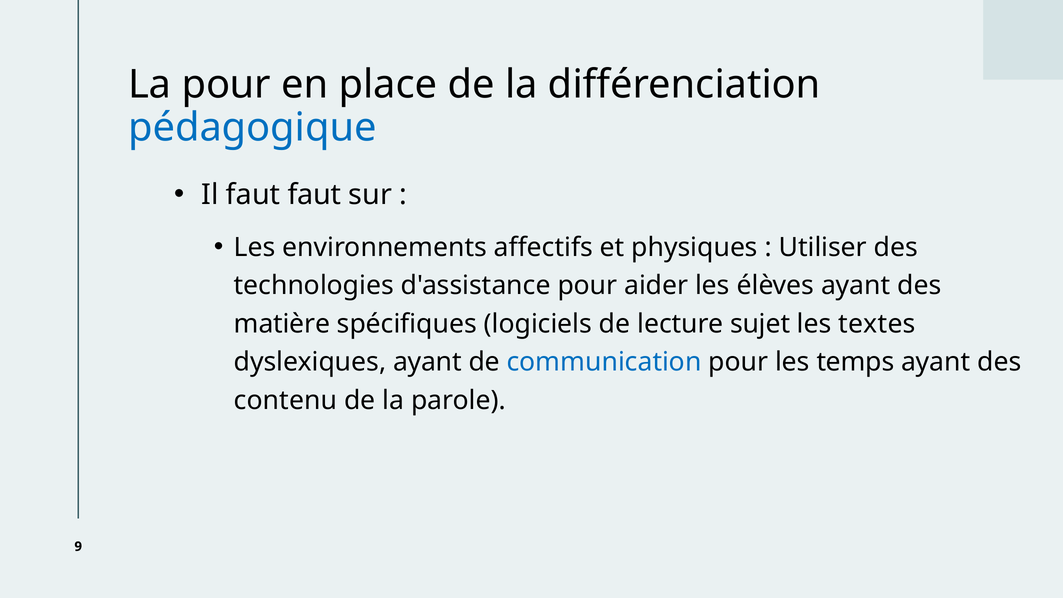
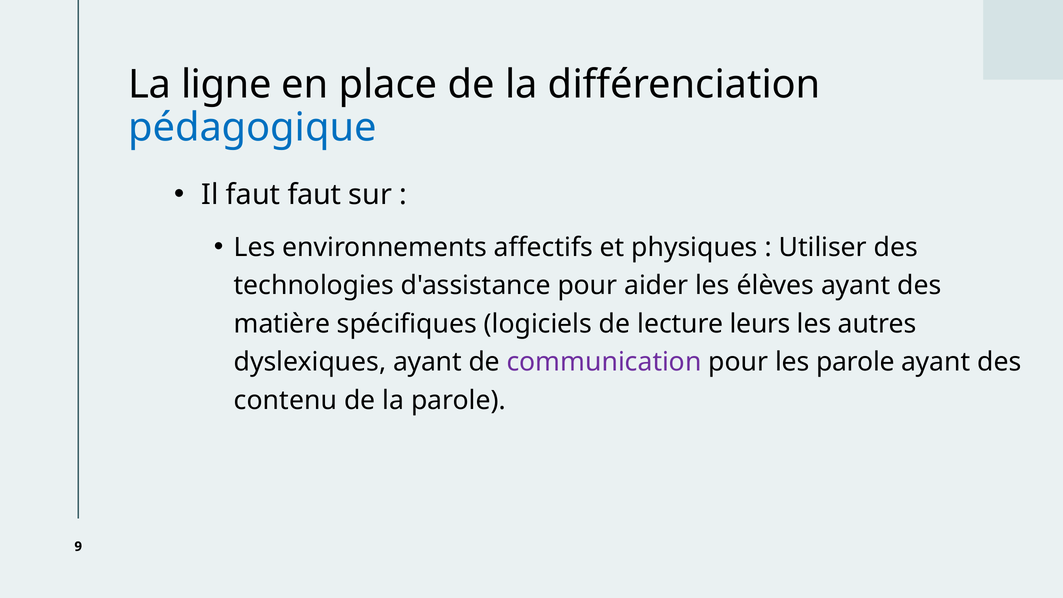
La pour: pour -> ligne (226, 84)
sujet: sujet -> leurs (760, 324)
textes: textes -> autres (877, 324)
communication colour: blue -> purple (604, 362)
les temps: temps -> parole (855, 362)
